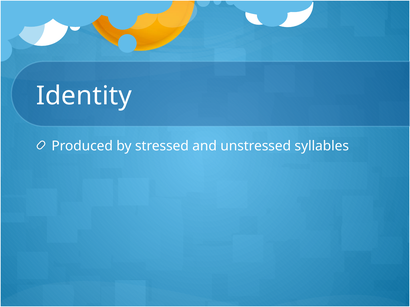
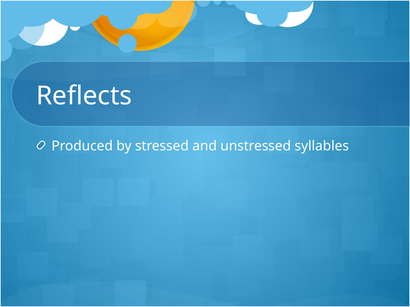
Identity: Identity -> Reflects (84, 96)
